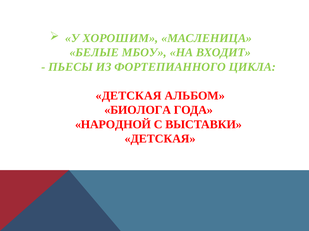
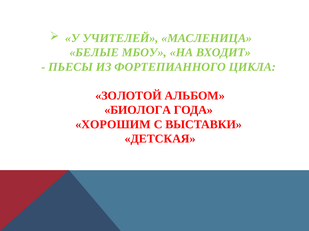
ХОРОШИМ: ХОРОШИМ -> УЧИТЕЛЕЙ (120, 38)
ДЕТСКАЯ: ДЕТСКАЯ -> ЗОЛОТОЙ (129, 96)
НАРОДНОЙ: НАРОДНОЙ -> ХОРОШИМ (113, 125)
